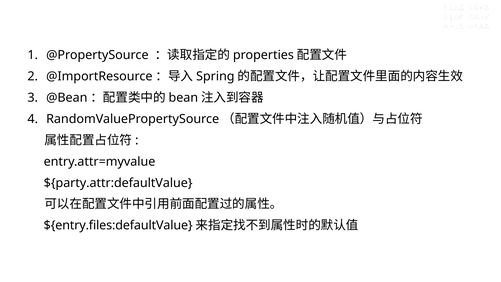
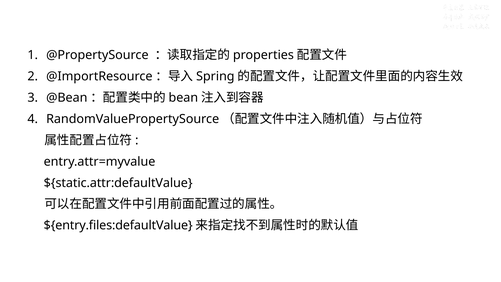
${party.attr:defaultValue: ${party.attr:defaultValue -> ${static.attr:defaultValue (118, 183)
